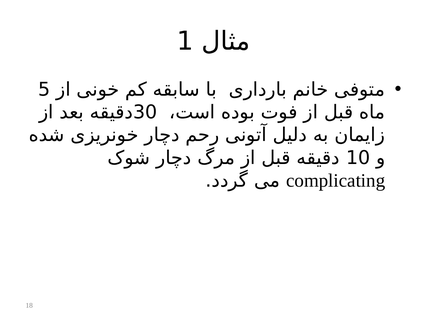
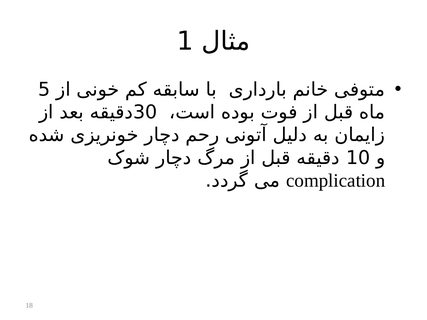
complicating: complicating -> complication (336, 181)
